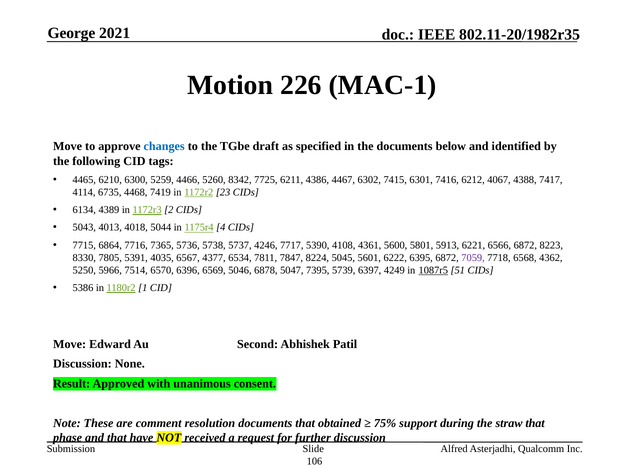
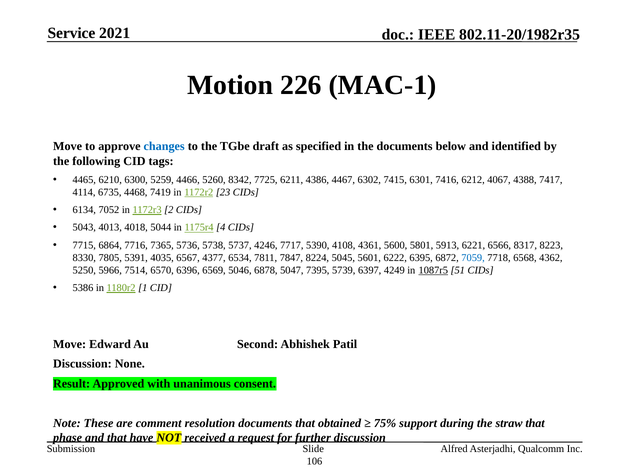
George: George -> Service (71, 33)
4389: 4389 -> 7052 (109, 210)
6566 6872: 6872 -> 8317 (525, 245)
7059 colour: purple -> blue (473, 258)
